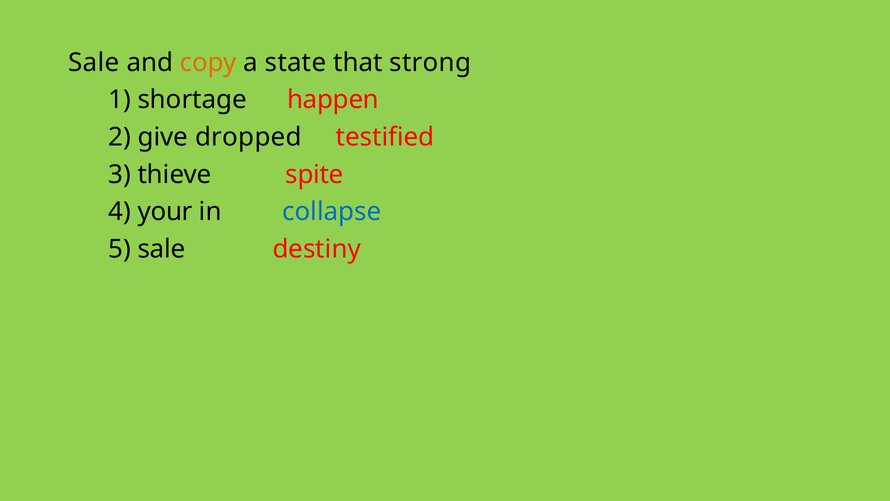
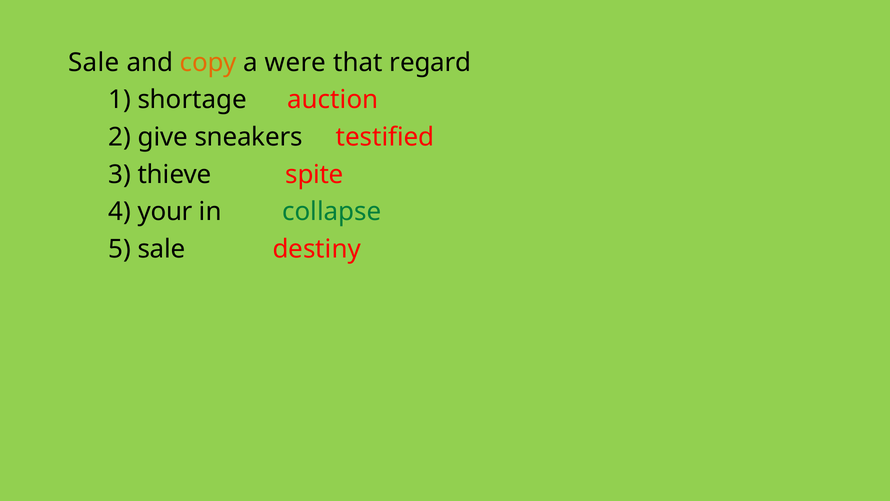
state: state -> were (296, 62)
strong: strong -> regard (430, 62)
happen: happen -> auction (333, 100)
dropped: dropped -> sneakers (249, 137)
collapse colour: blue -> green (332, 212)
